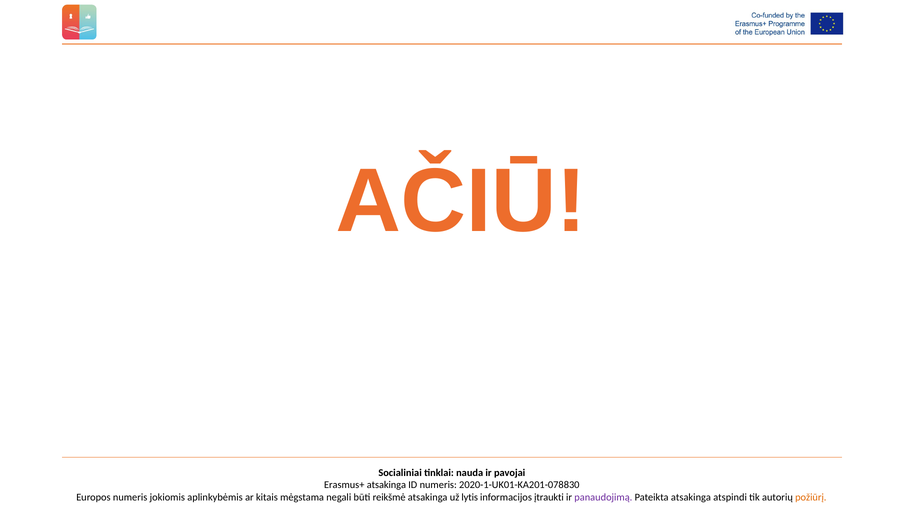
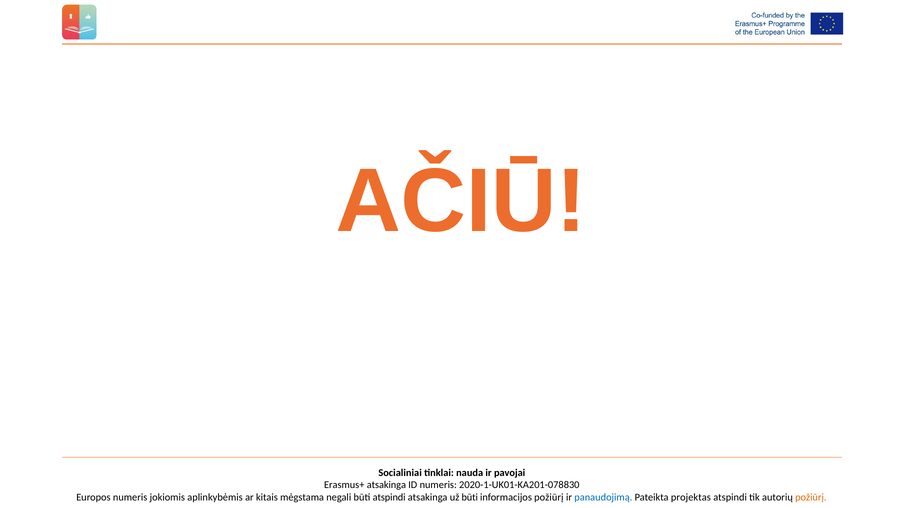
būti reikšmė: reikšmė -> atspindi (389, 498)
už lytis: lytis -> būti (470, 498)
informacijos įtraukti: įtraukti -> požiūrį (549, 498)
panaudojimą colour: purple -> blue (603, 498)
Pateikta atsakinga: atsakinga -> projektas (691, 498)
